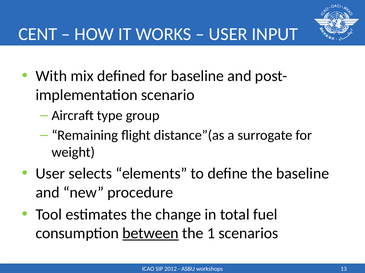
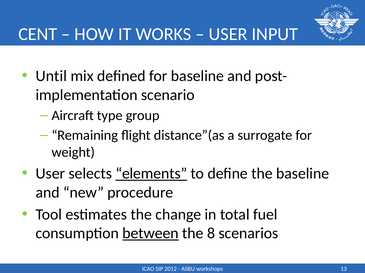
With: With -> Until (51, 76)
elements underline: none -> present (151, 174)
1: 1 -> 8 (211, 234)
